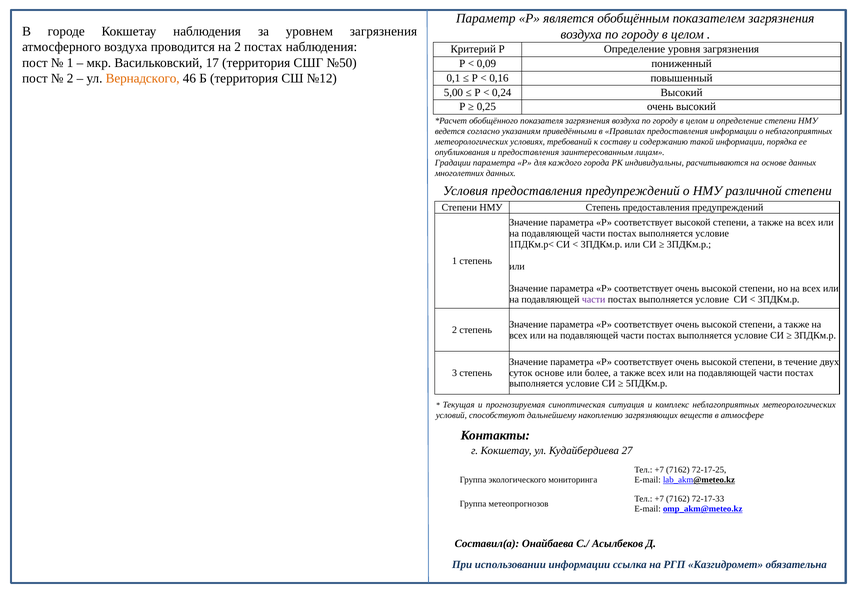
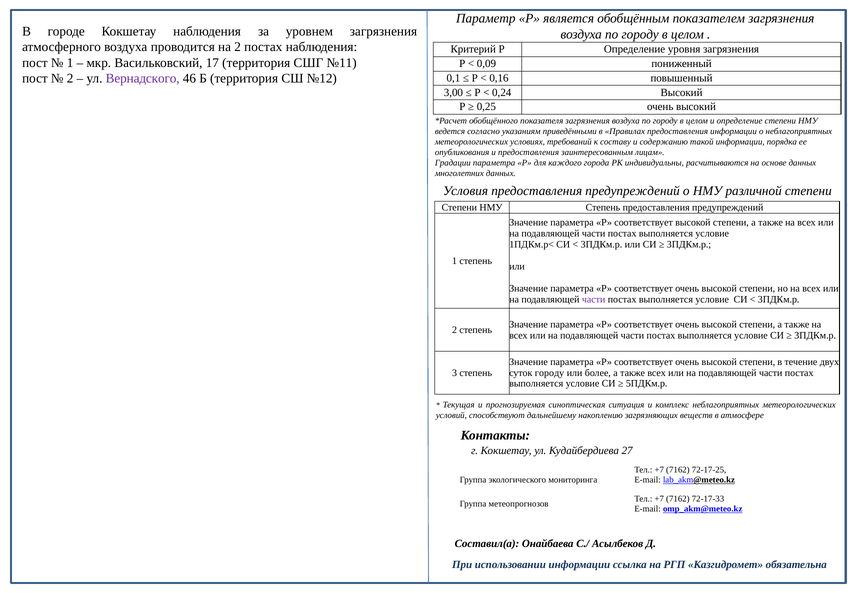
№50: №50 -> №11 (342, 63)
Вернадского colour: orange -> purple (143, 79)
5,00: 5,00 -> 3,00 (453, 92)
суток основе: основе -> городу (550, 373)
